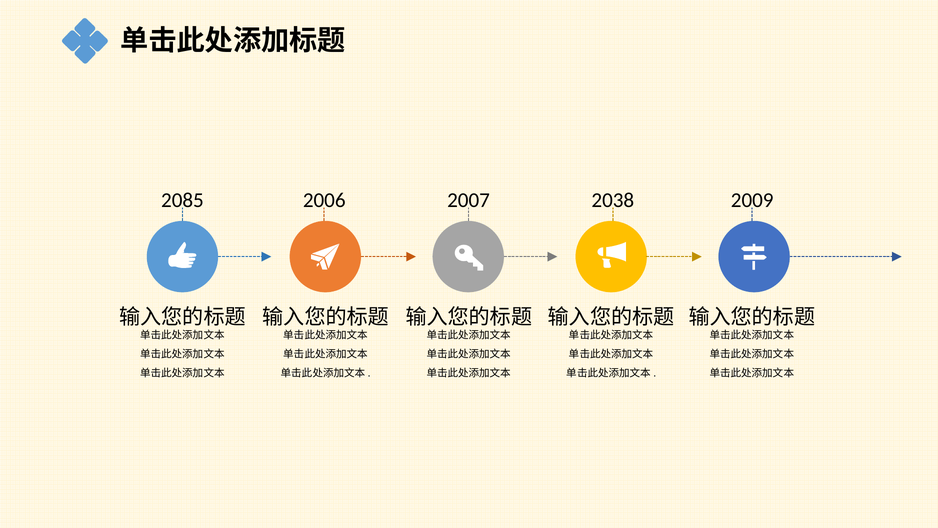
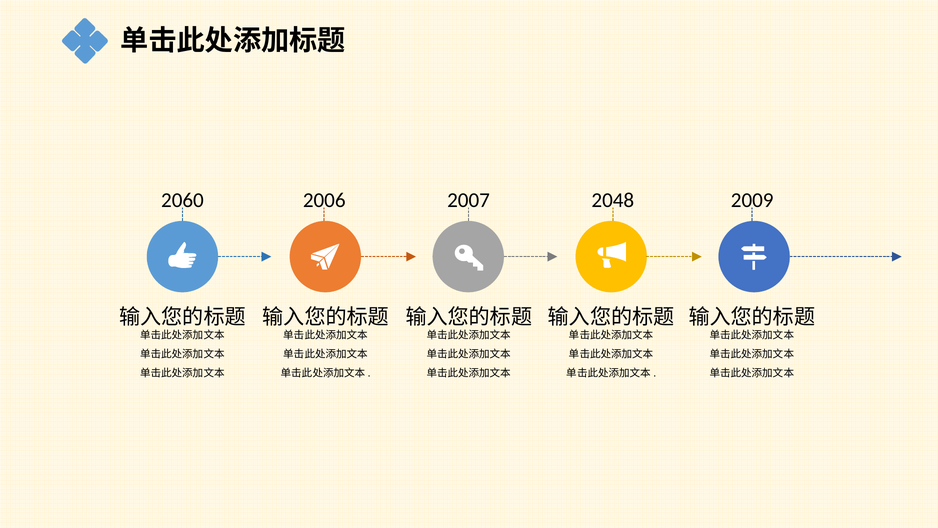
2085: 2085 -> 2060 (182, 200)
2038: 2038 -> 2048 (613, 200)
